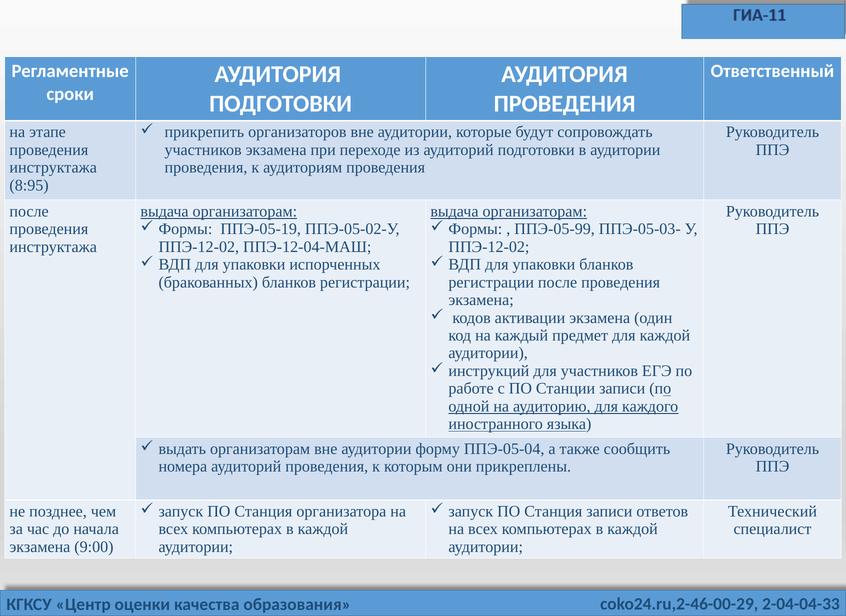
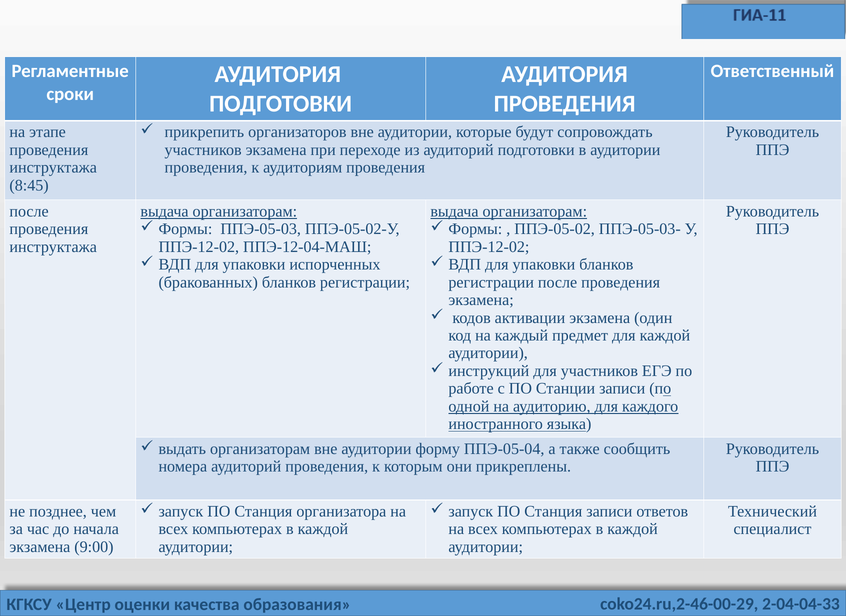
8:95: 8:95 -> 8:45 (29, 185)
ППЭ-05-19: ППЭ-05-19 -> ППЭ-05-03 (261, 229)
ППЭ-05-99: ППЭ-05-99 -> ППЭ-05-02 (555, 229)
